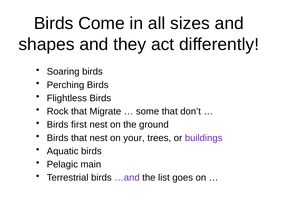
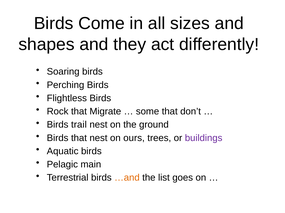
first: first -> trail (79, 125)
your: your -> ours (134, 138)
…and colour: purple -> orange (127, 178)
